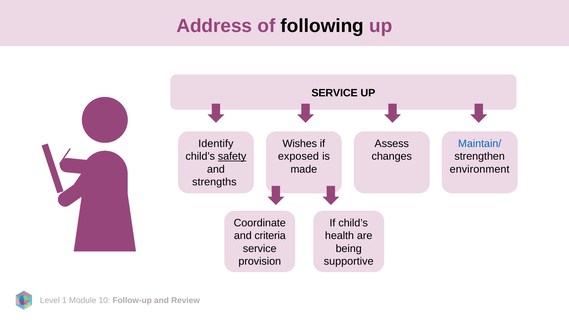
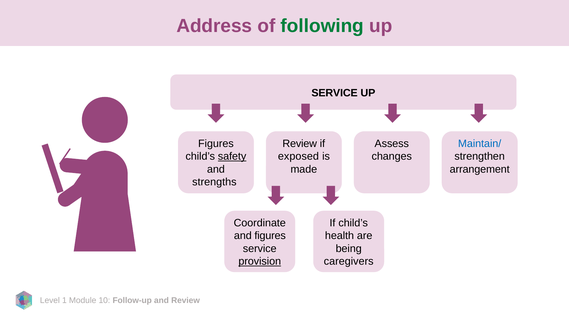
following colour: black -> green (322, 26)
Identify: Identify -> Figures (216, 144)
Wishes: Wishes -> Review (300, 144)
environment: environment -> arrangement (480, 169)
and criteria: criteria -> figures (270, 236)
provision underline: none -> present (260, 261)
supportive: supportive -> caregivers (349, 261)
